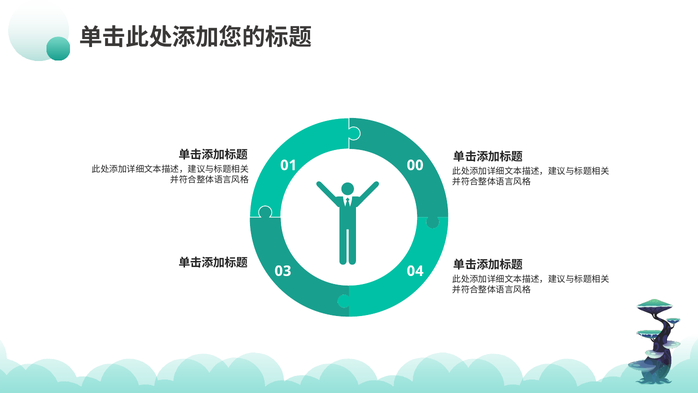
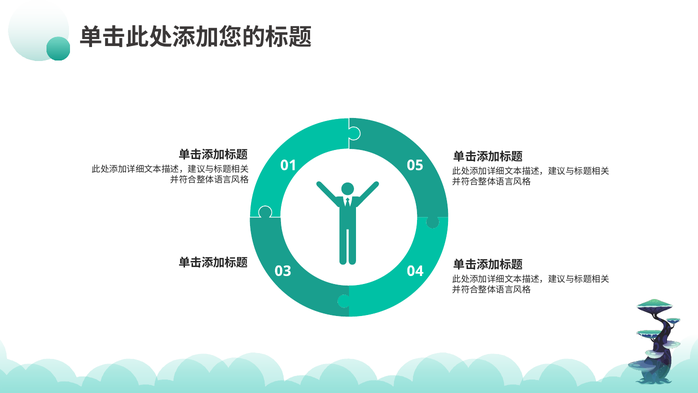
00: 00 -> 05 (415, 165)
